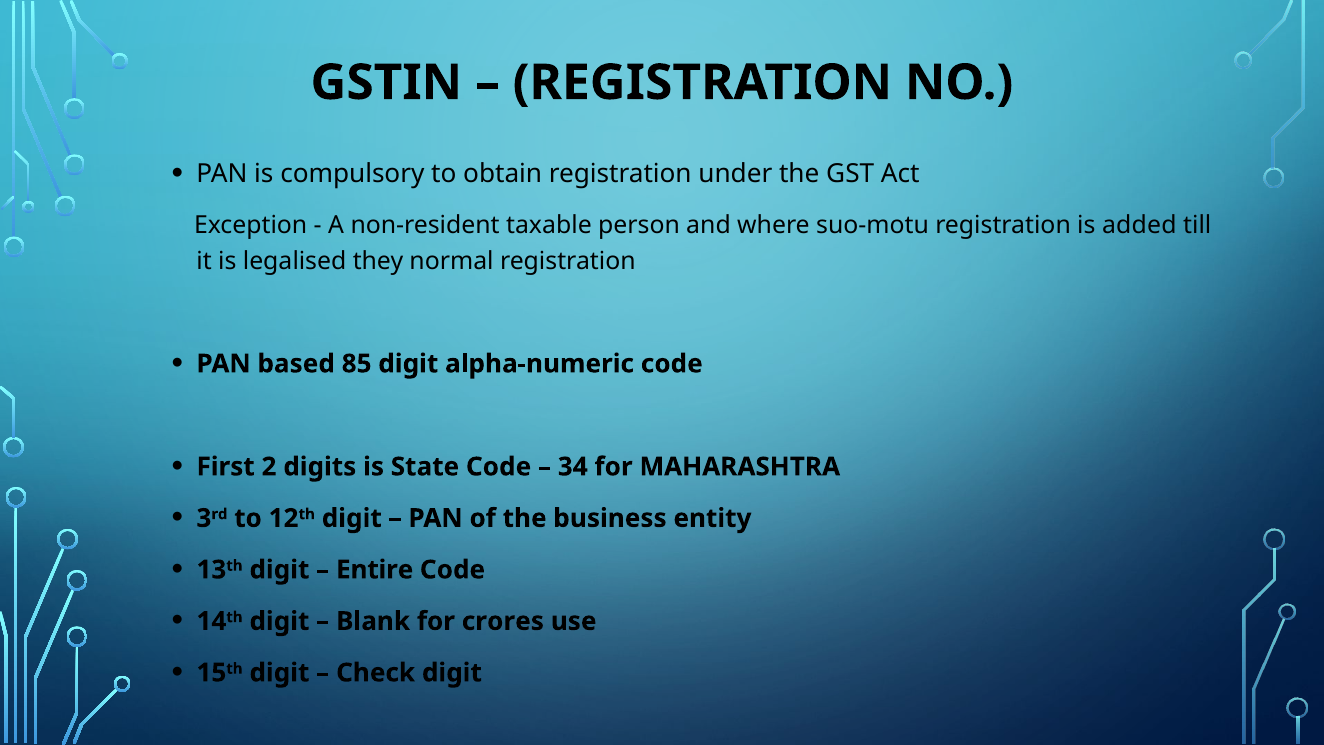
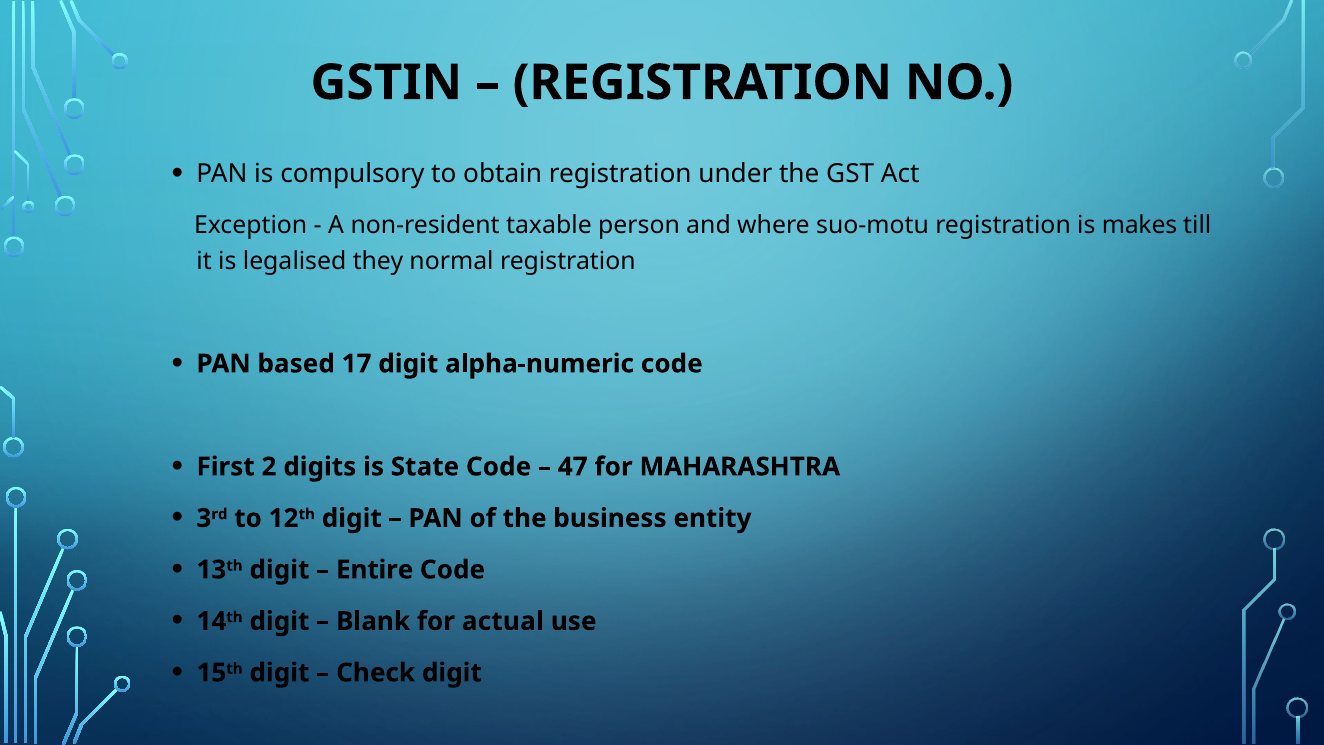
added: added -> makes (1140, 225)
85: 85 -> 17 (357, 364)
34: 34 -> 47 (573, 467)
crores: crores -> actual (503, 621)
